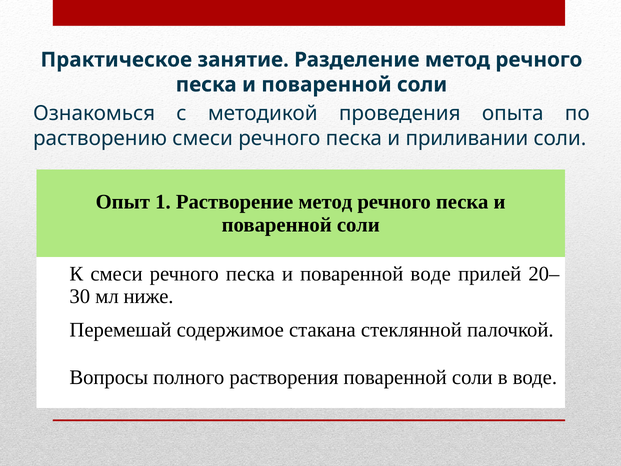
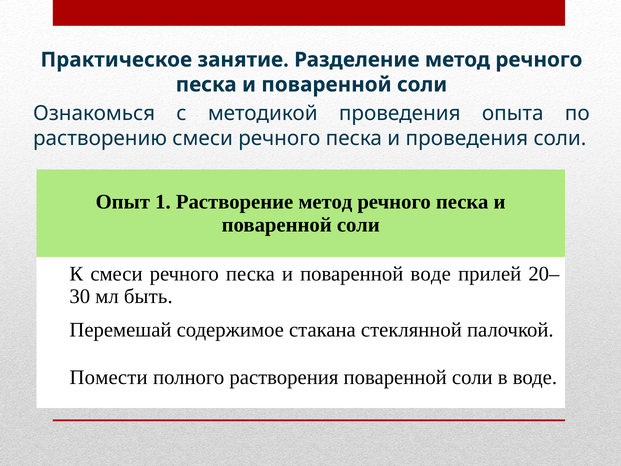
и приливании: приливании -> проведения (467, 138)
ниже: ниже -> быть (148, 296)
Вопросы: Вопросы -> Помести (109, 377)
